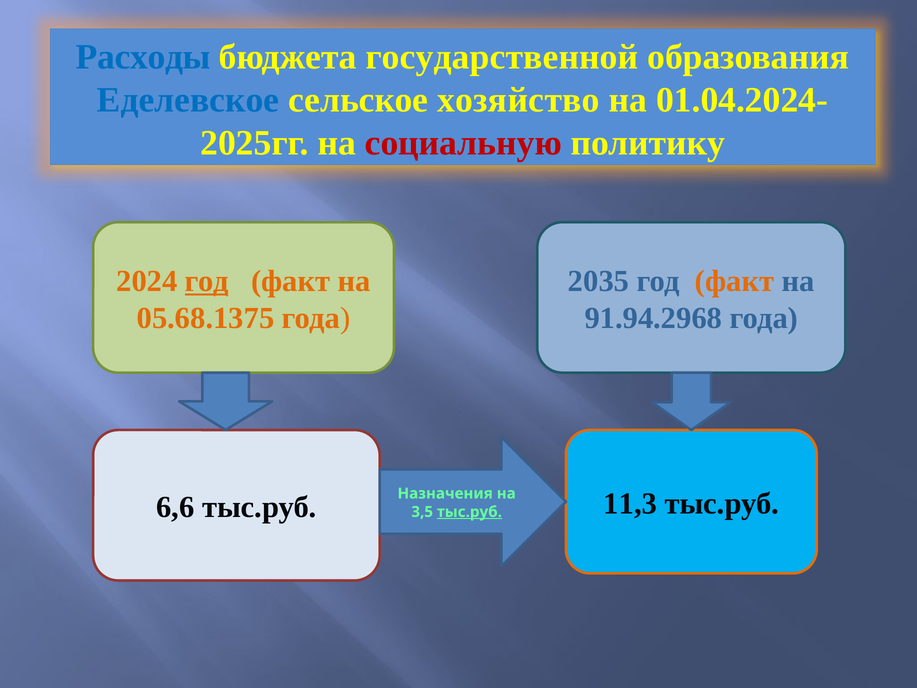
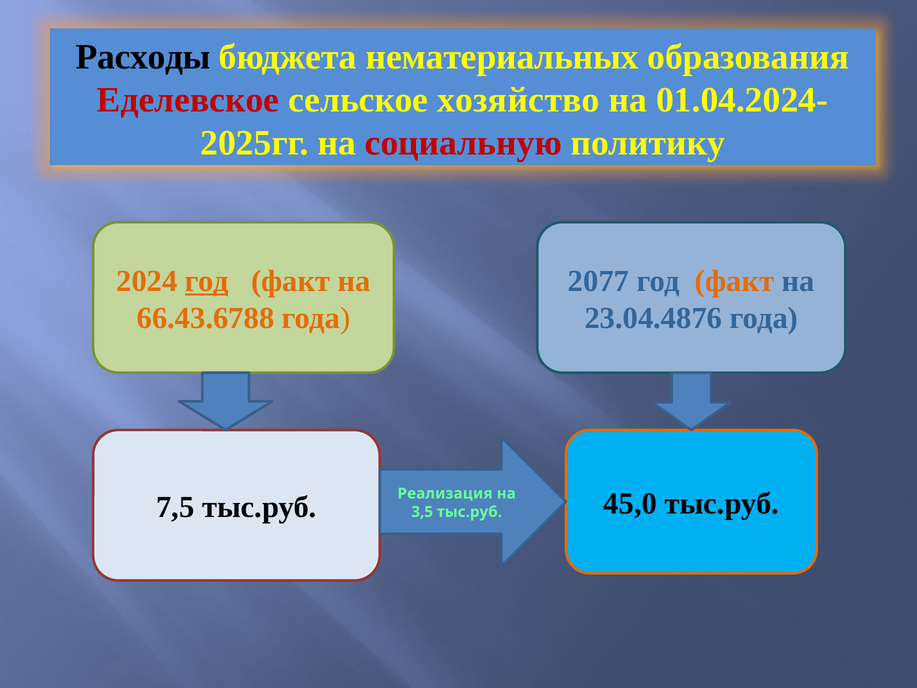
Расходы colour: blue -> black (143, 57)
государственной: государственной -> нематериальных (502, 57)
Еделевское colour: blue -> red (188, 100)
2035: 2035 -> 2077 (599, 281)
05.68.1375: 05.68.1375 -> 66.43.6788 (206, 318)
91.94.2968: 91.94.2968 -> 23.04.4876 (653, 318)
Назначения: Назначения -> Реализация (445, 493)
6,6: 6,6 -> 7,5 (175, 507)
11,3: 11,3 -> 45,0 (630, 504)
тыс.руб underline: present -> none (469, 512)
